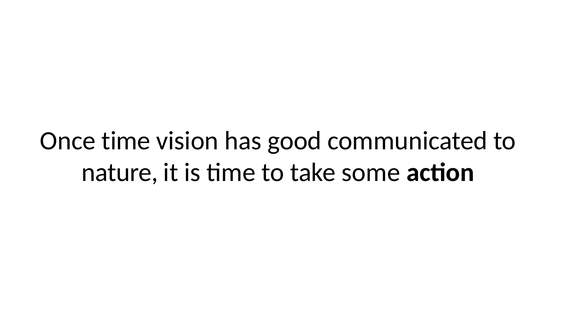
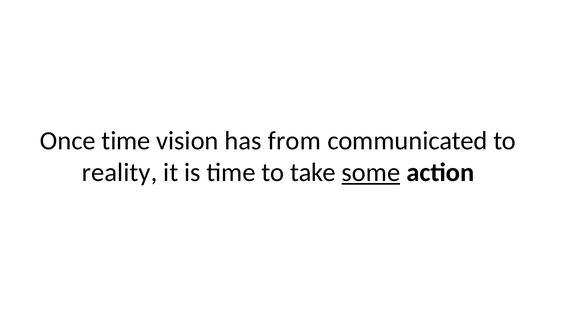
good: good -> from (294, 141)
nature: nature -> reality (120, 173)
some underline: none -> present (371, 173)
